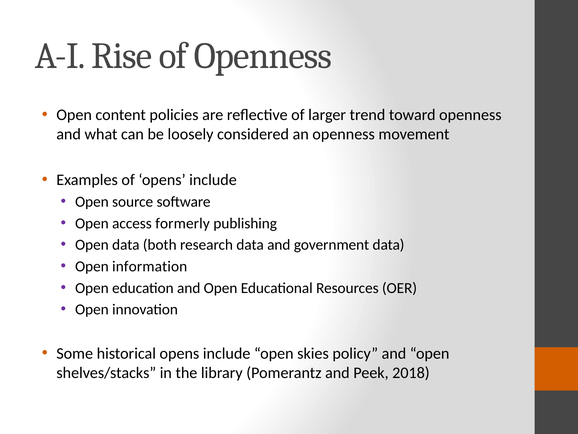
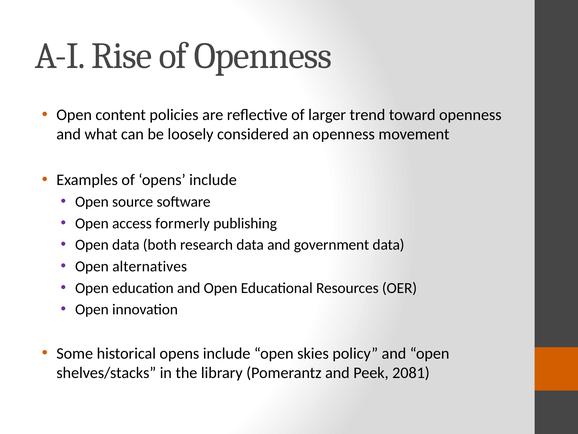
information: information -> alternatives (150, 266)
2018: 2018 -> 2081 (411, 372)
